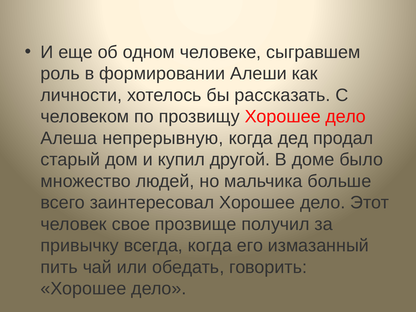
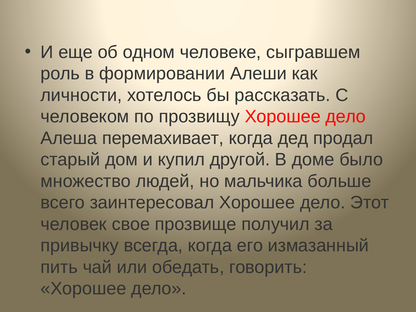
непрерывную: непрерывную -> перемахивает (163, 138)
